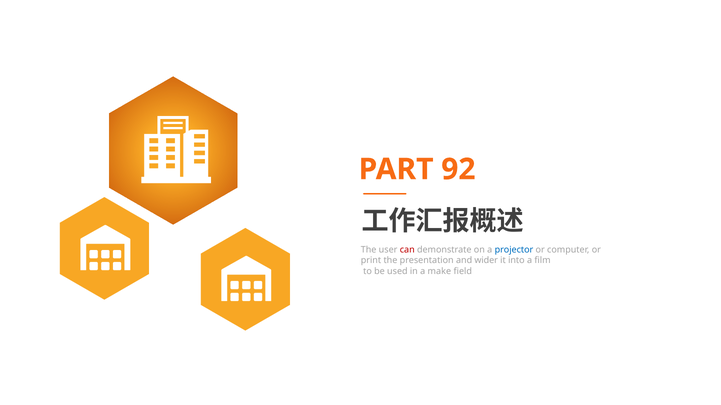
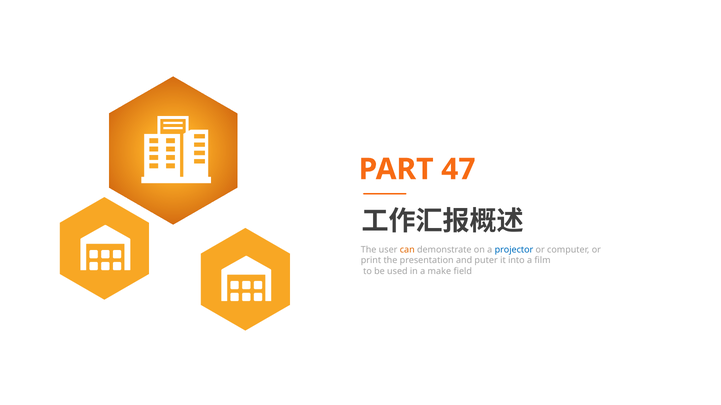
92: 92 -> 47 (458, 170)
can colour: red -> orange (407, 250)
wider: wider -> puter (486, 261)
